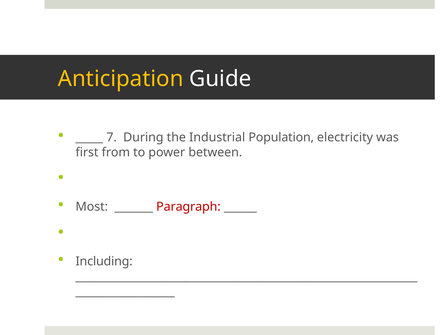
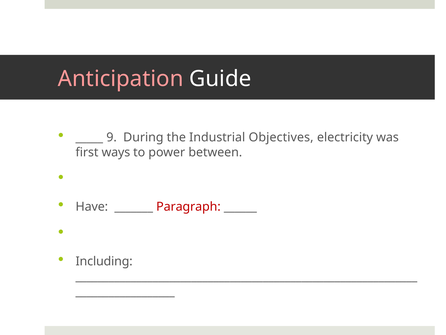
Anticipation colour: yellow -> pink (121, 79)
7: 7 -> 9 (112, 137)
Population: Population -> Objectives (281, 137)
from: from -> ways (116, 152)
Most: Most -> Have (92, 207)
